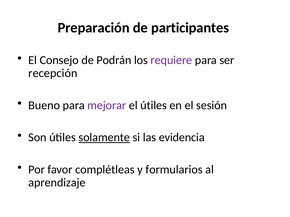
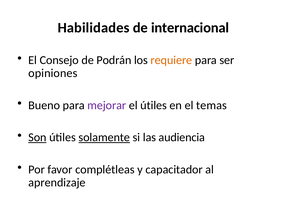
Preparación: Preparación -> Habilidades (94, 28)
participantes: participantes -> internacional (190, 28)
requiere colour: purple -> orange (171, 60)
recepción: recepción -> opiniones (53, 73)
sesión: sesión -> temas (211, 106)
Son underline: none -> present (37, 138)
evidencia: evidencia -> audiencia (182, 138)
formularios: formularios -> capacitador (174, 170)
